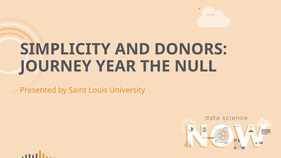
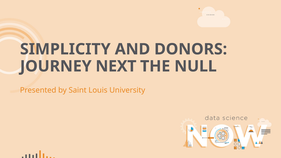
YEAR: YEAR -> NEXT (116, 66)
